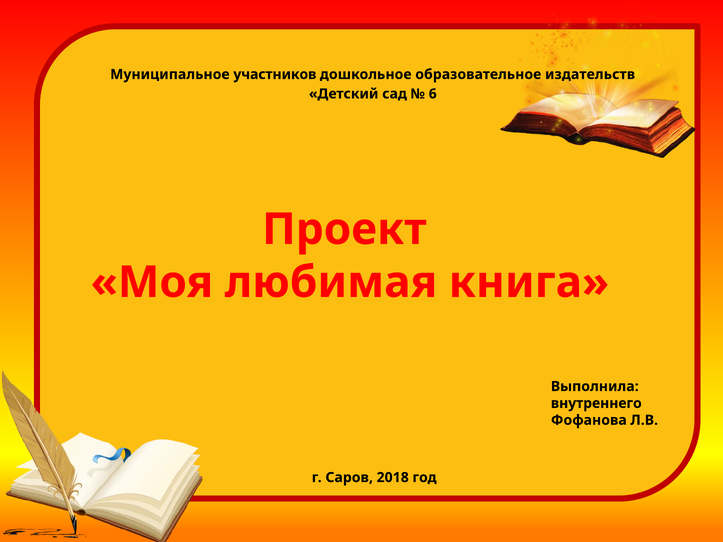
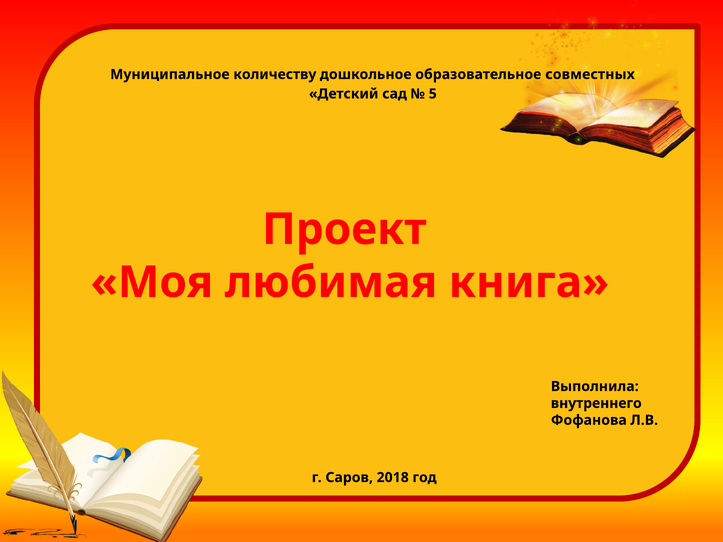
участников: участников -> количеству (275, 74)
издательств: издательств -> совместных (590, 74)
6: 6 -> 5 (433, 94)
